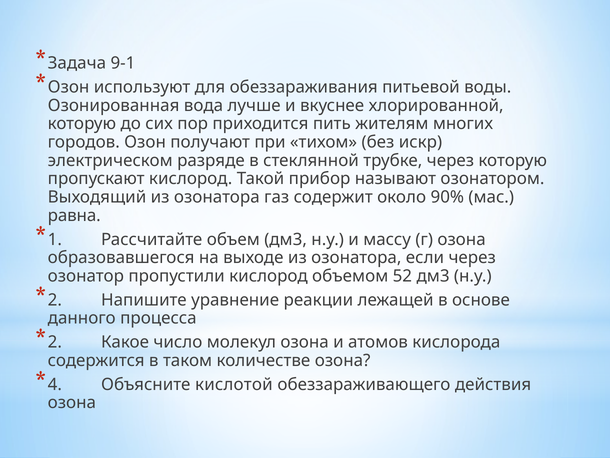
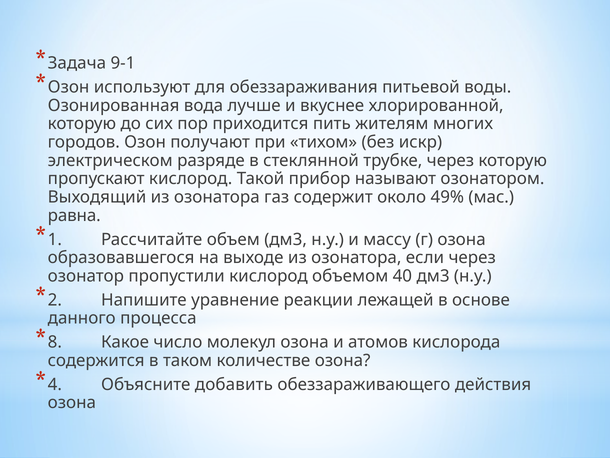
90%: 90% -> 49% (447, 197)
52: 52 -> 40 (402, 276)
2: 2 -> 8 (55, 342)
кислотой: кислотой -> добавить (234, 384)
